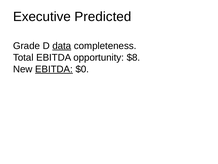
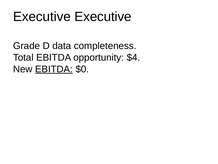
Executive Predicted: Predicted -> Executive (103, 17)
data underline: present -> none (62, 46)
$8: $8 -> $4 (133, 57)
